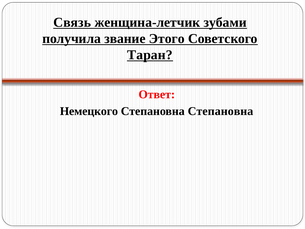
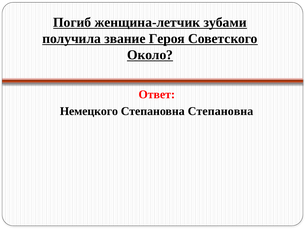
Связь: Связь -> Погиб (72, 22)
Этого: Этого -> Героя (167, 39)
Таран: Таран -> Около (150, 55)
